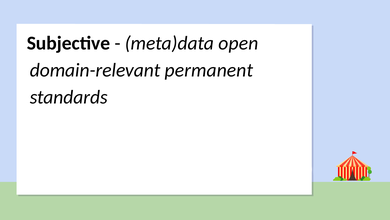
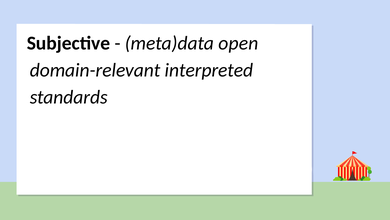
permanent: permanent -> interpreted (209, 70)
